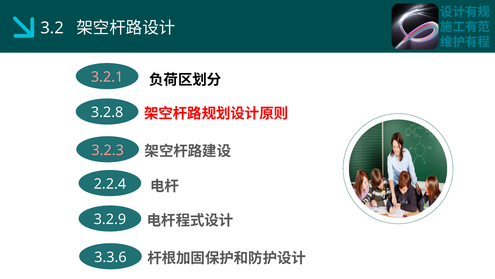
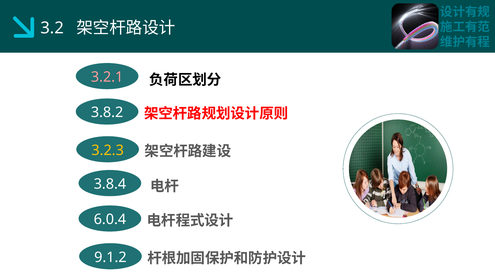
3.2.8: 3.2.8 -> 3.8.2 (107, 112)
3.2.3 colour: pink -> yellow (108, 150)
2.2.4: 2.2.4 -> 3.8.4 (110, 184)
3.2.9: 3.2.9 -> 6.0.4 (110, 219)
3.3.6: 3.3.6 -> 9.1.2 (110, 257)
